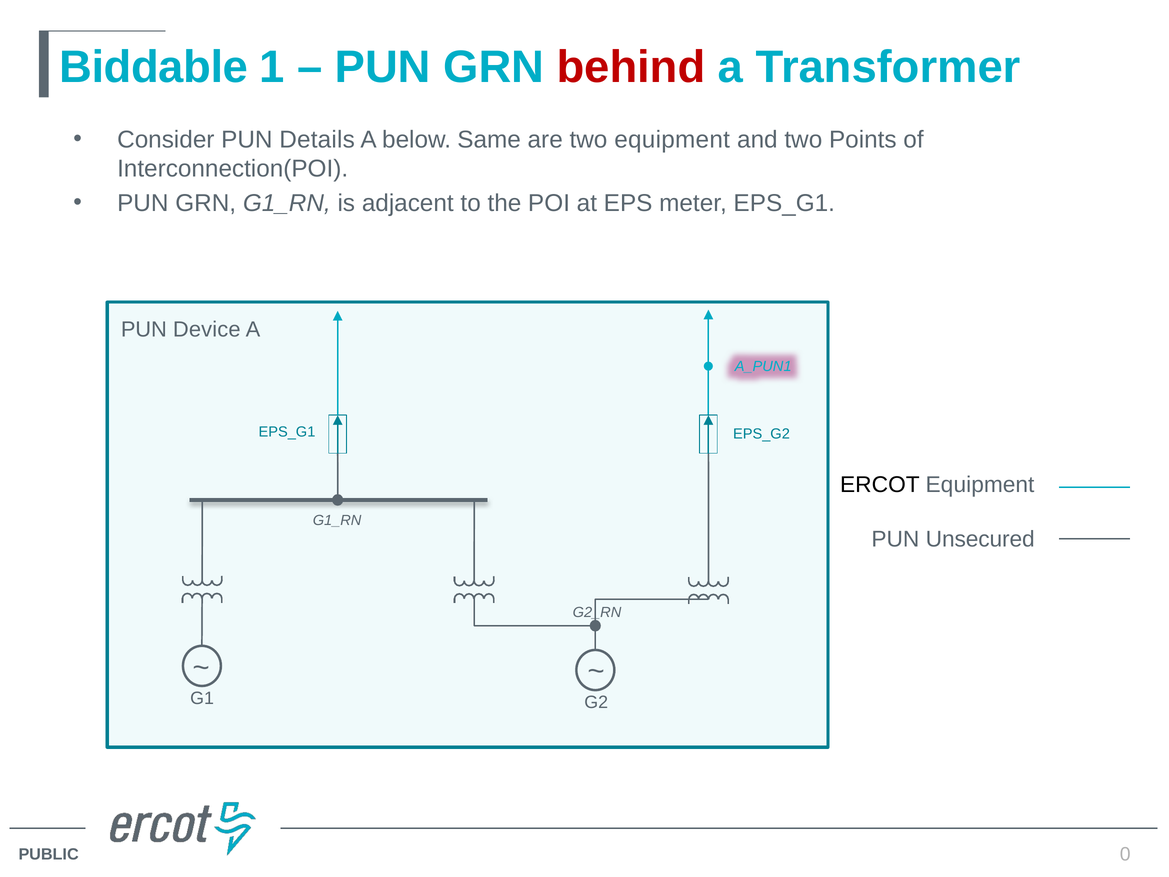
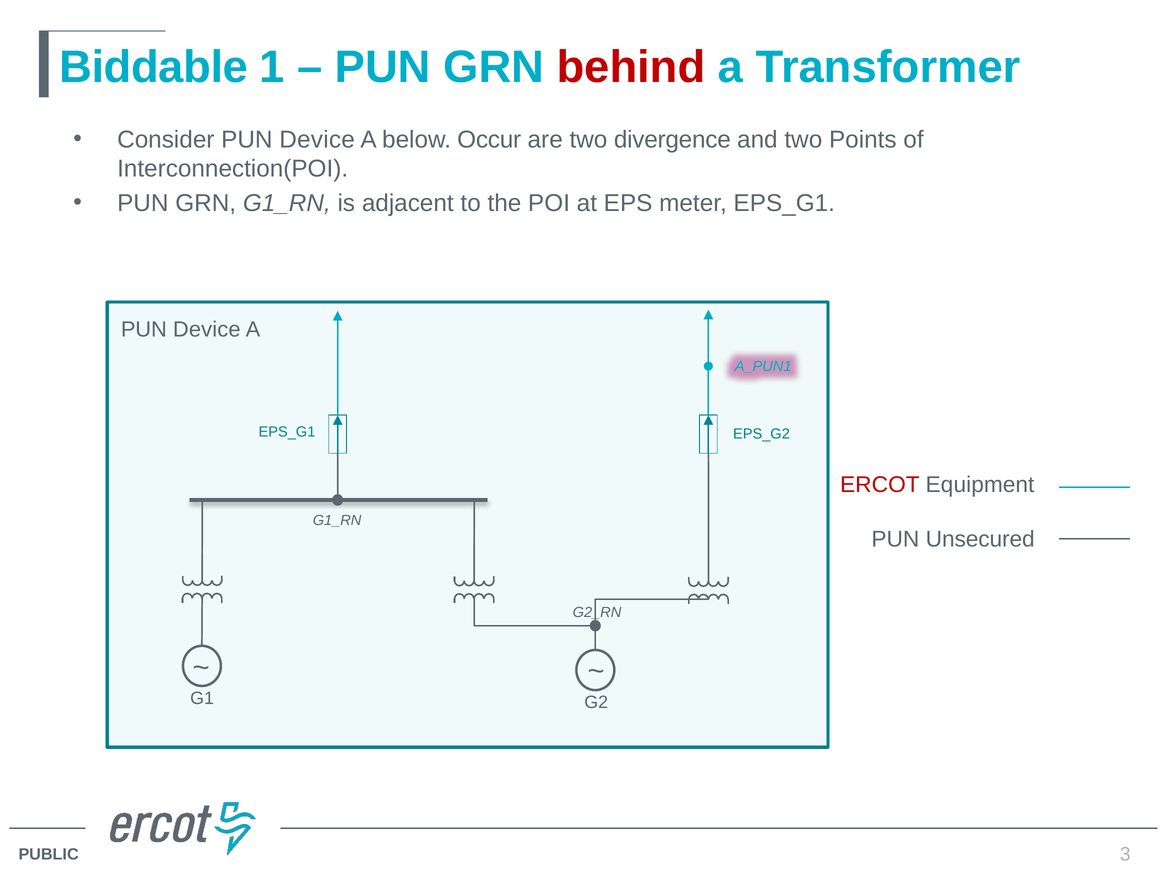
Consider PUN Details: Details -> Device (317, 140)
Same: Same -> Occur (489, 140)
two equipment: equipment -> divergence (672, 140)
ERCOT colour: black -> red (880, 485)
0: 0 -> 3 (1125, 854)
